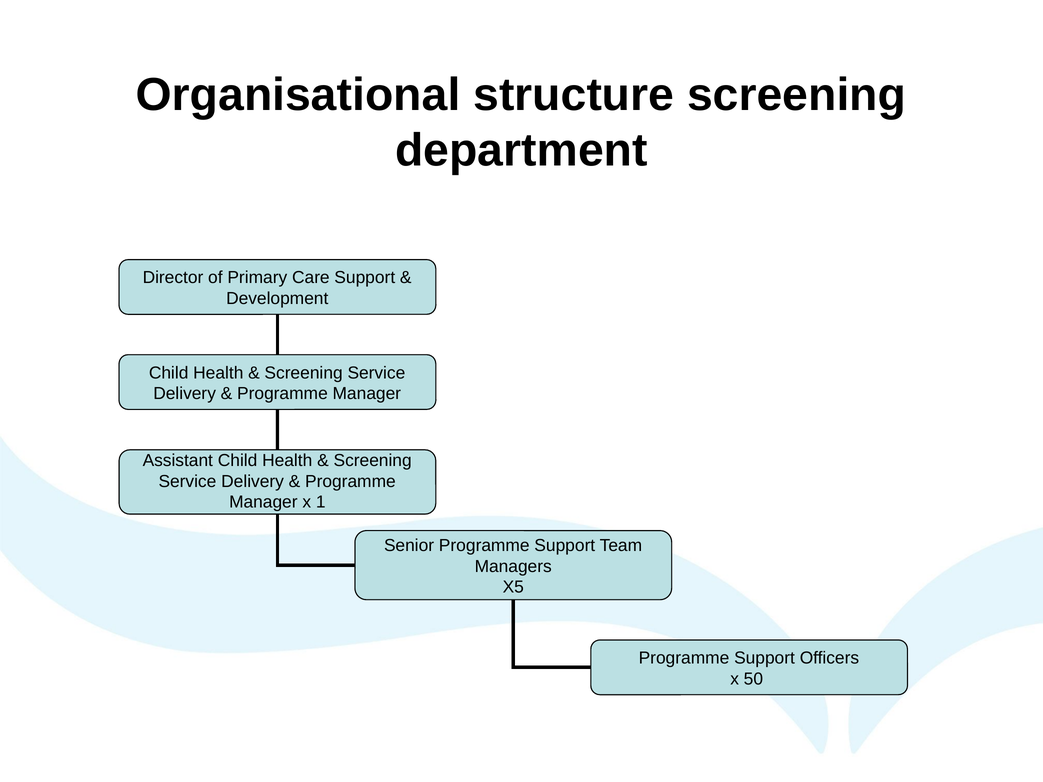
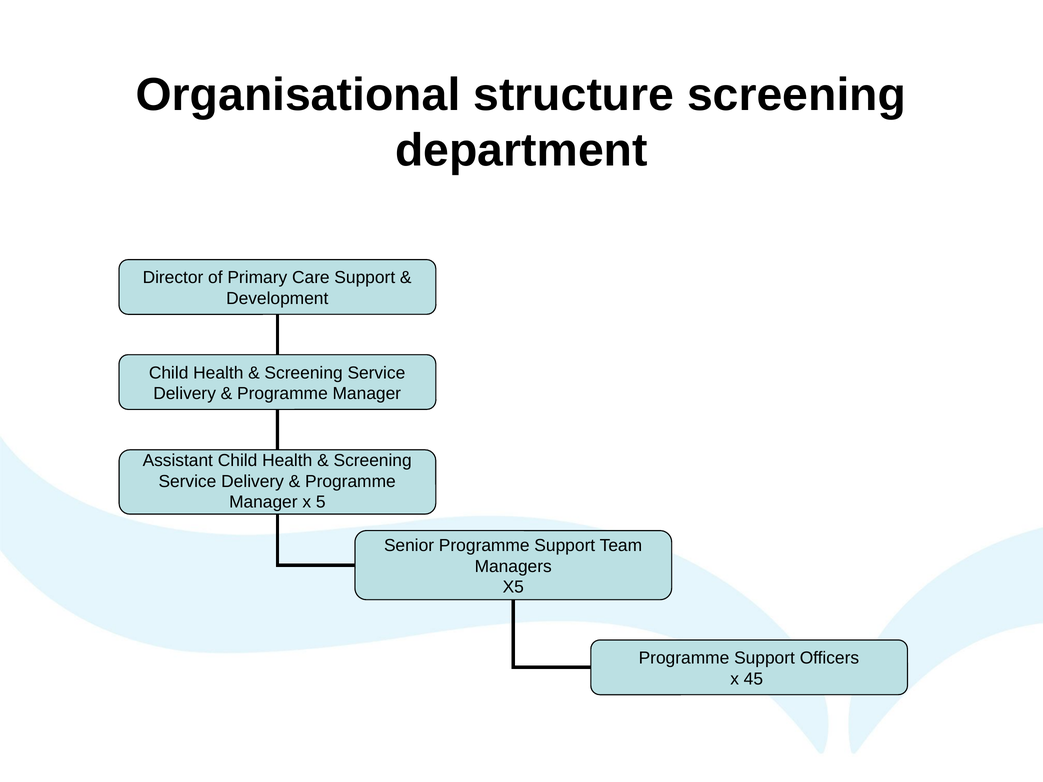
1: 1 -> 5 (321, 502)
50: 50 -> 45 (753, 679)
